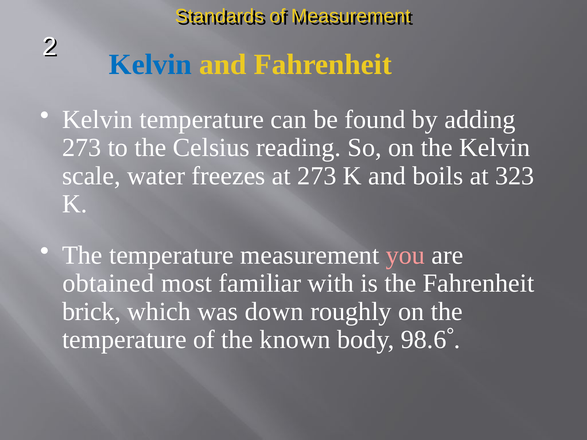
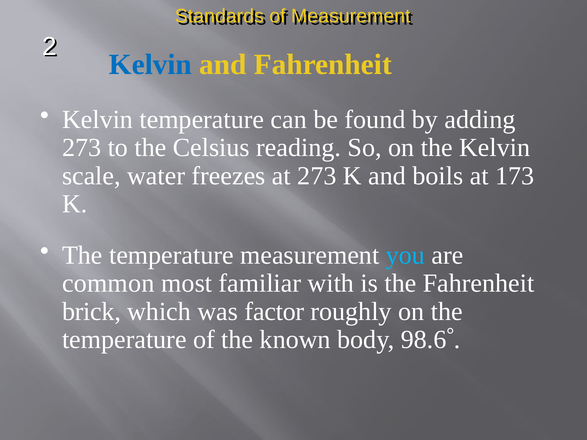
323: 323 -> 173 (515, 176)
you colour: pink -> light blue (405, 255)
obtained: obtained -> common (108, 283)
down: down -> factor (274, 312)
